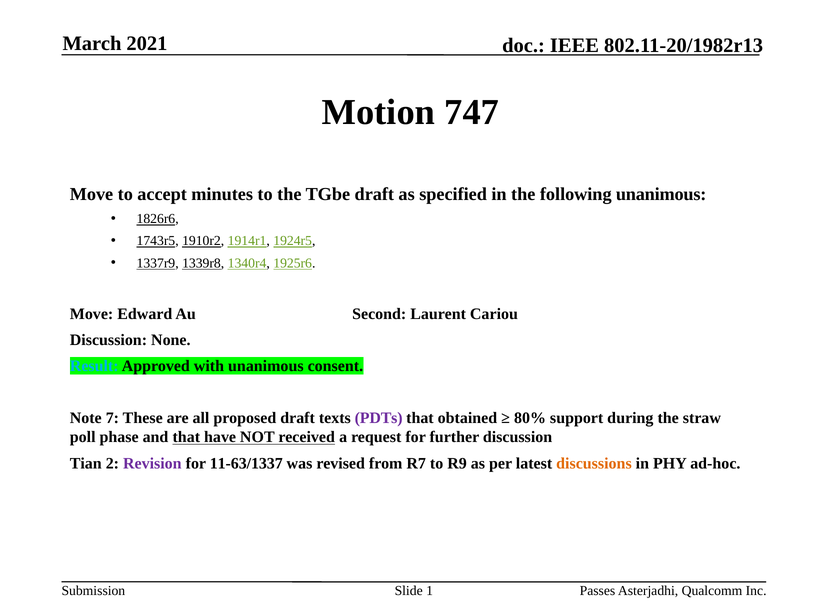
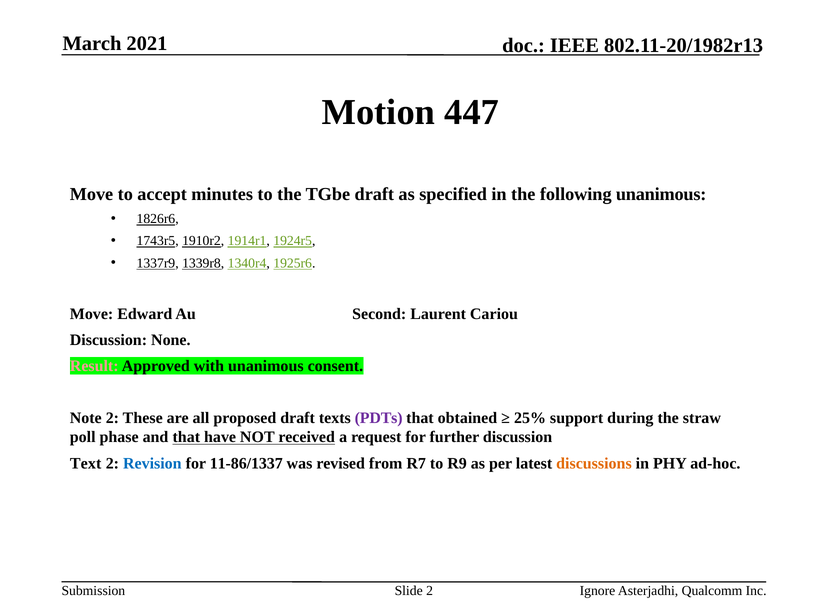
747: 747 -> 447 (472, 112)
Result colour: light blue -> pink (94, 366)
Note 7: 7 -> 2 (112, 418)
80%: 80% -> 25% (530, 418)
Tian: Tian -> Text (86, 463)
Revision colour: purple -> blue (152, 463)
11-63/1337: 11-63/1337 -> 11-86/1337 (246, 463)
Slide 1: 1 -> 2 (430, 591)
Passes: Passes -> Ignore (597, 591)
